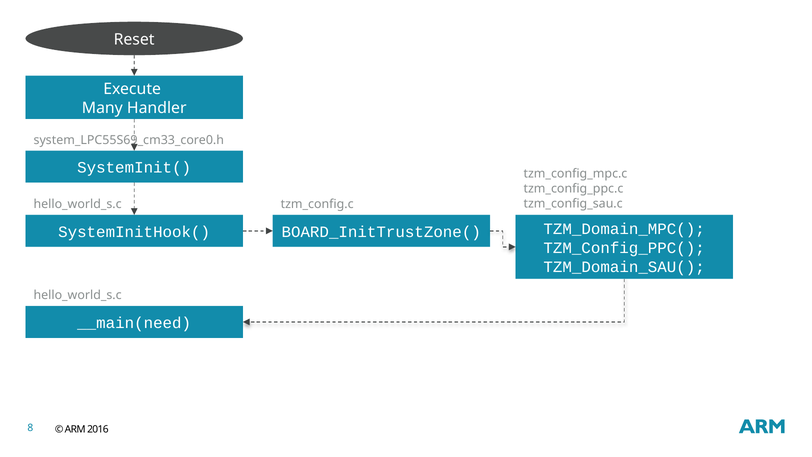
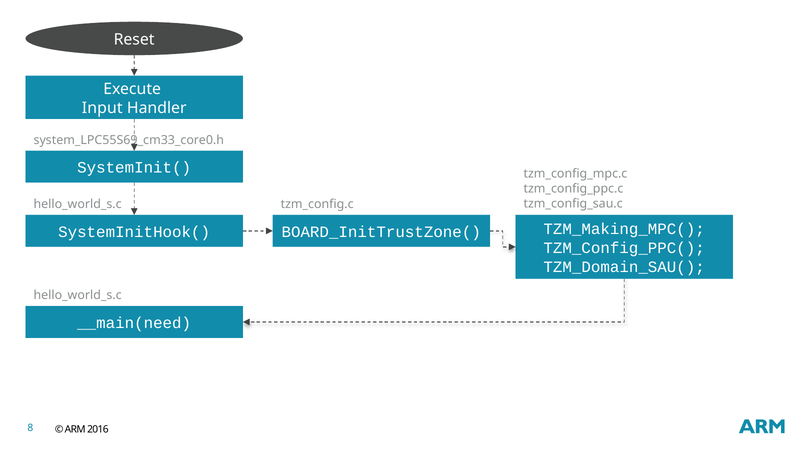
Many: Many -> Input (102, 108)
TZM_Domain_MPC(: TZM_Domain_MPC( -> TZM_Making_MPC( (624, 229)
